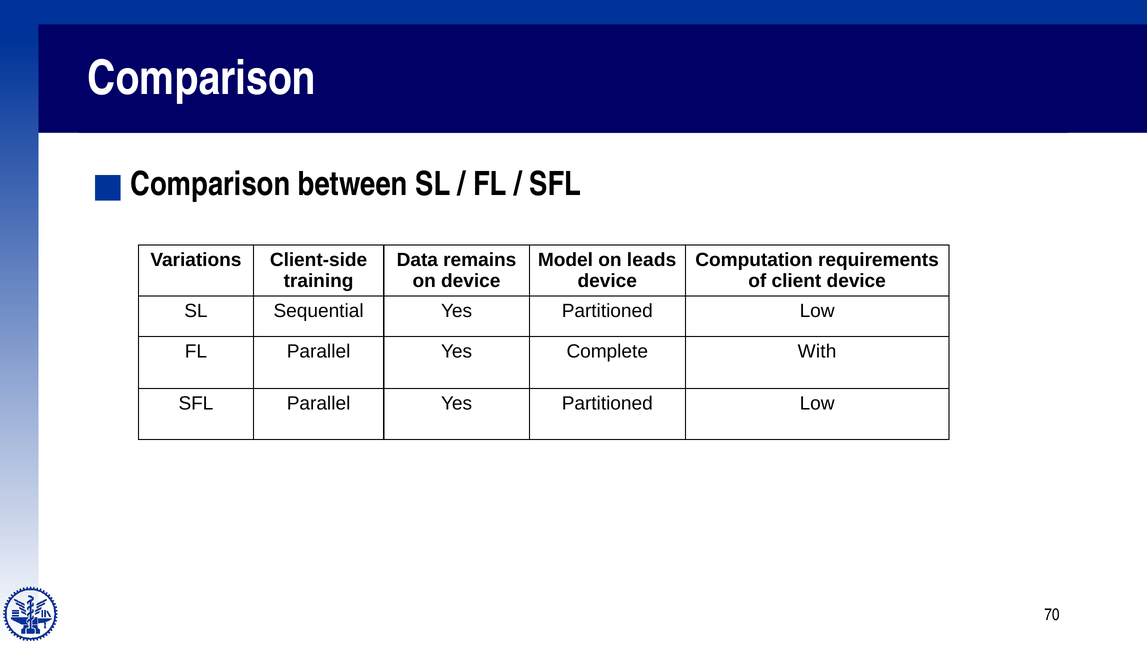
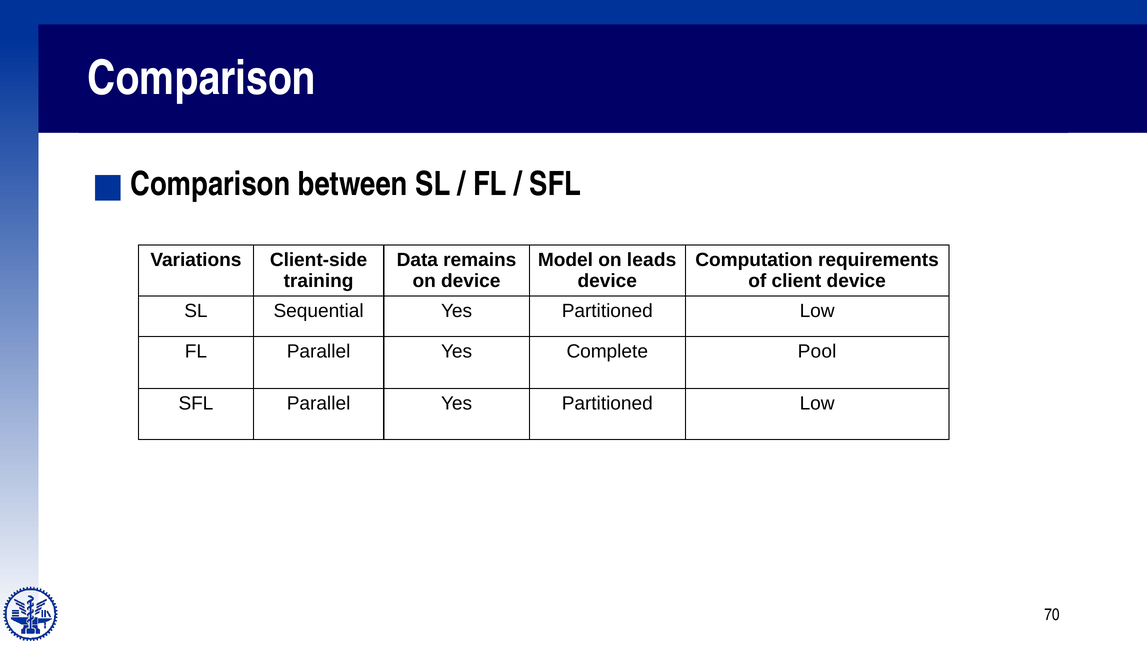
With: With -> Pool (817, 352)
